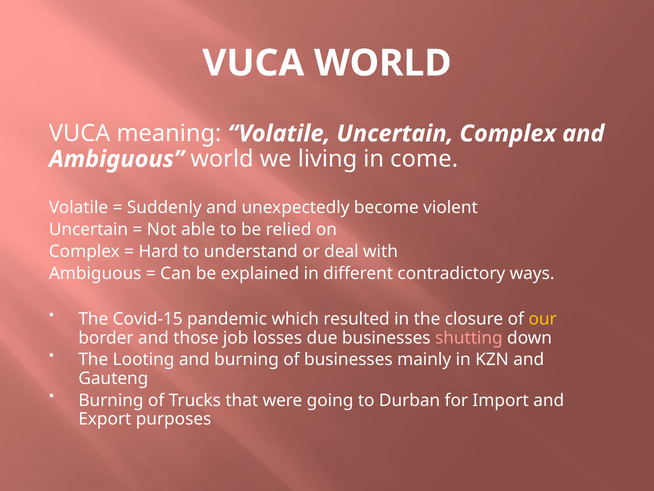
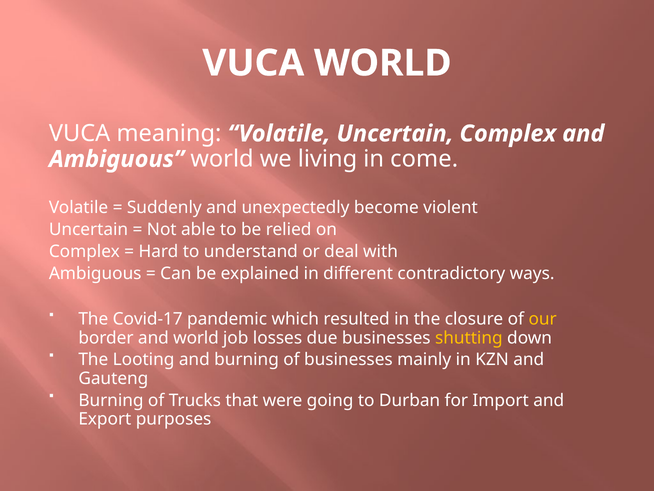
Covid-15: Covid-15 -> Covid-17 (148, 319)
and those: those -> world (196, 338)
shutting colour: pink -> yellow (469, 338)
